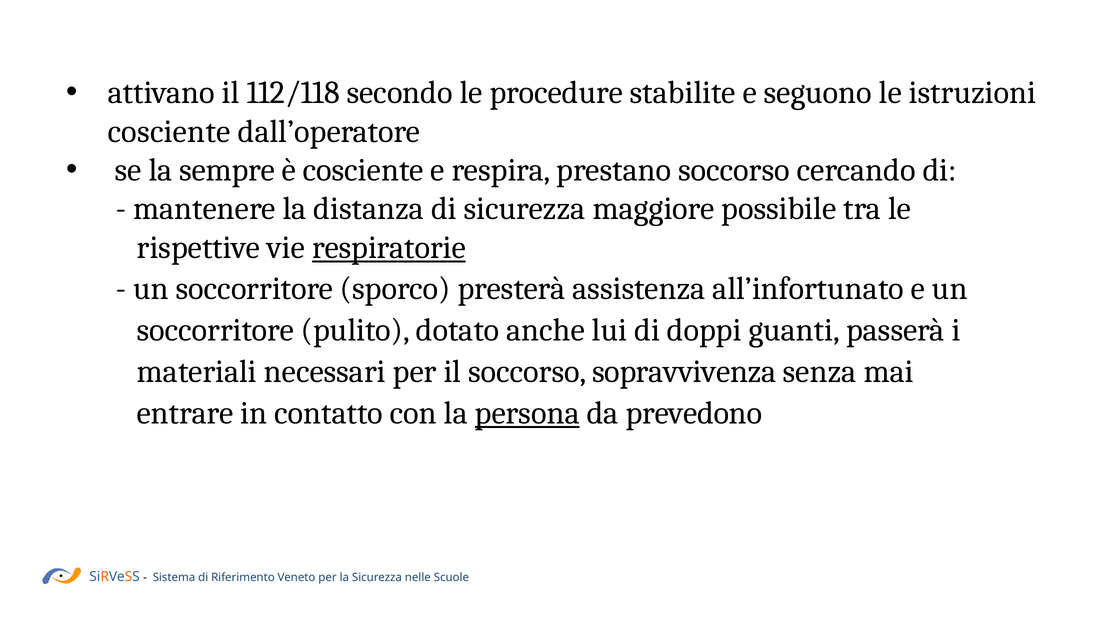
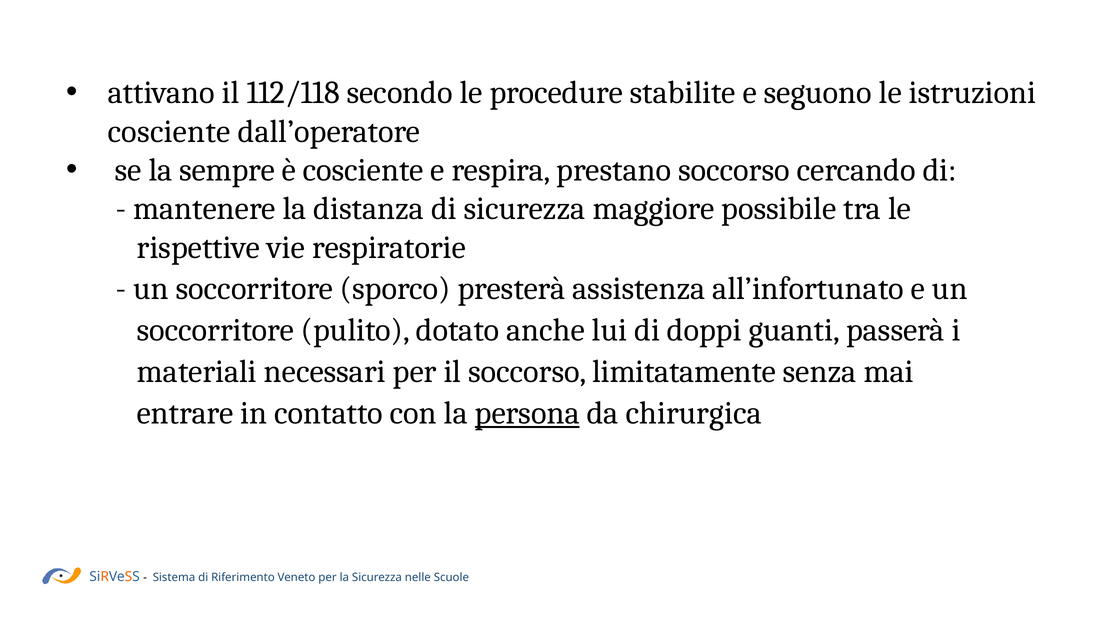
respiratorie underline: present -> none (389, 248)
sopravvivenza: sopravvivenza -> limitatamente (684, 372)
prevedono: prevedono -> chirurgica (694, 413)
